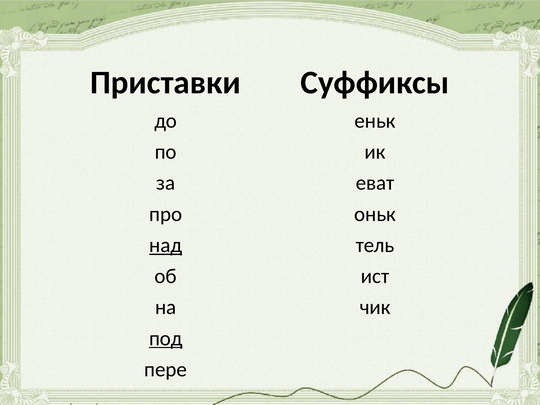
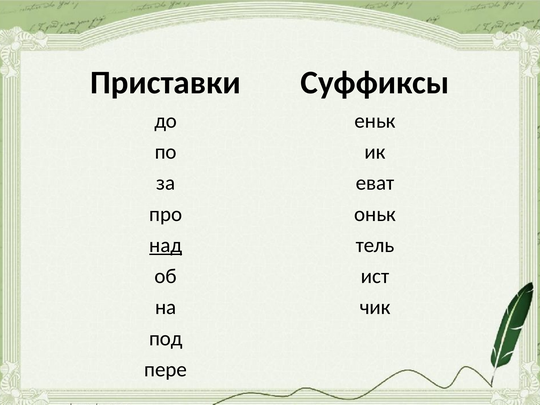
под underline: present -> none (166, 338)
